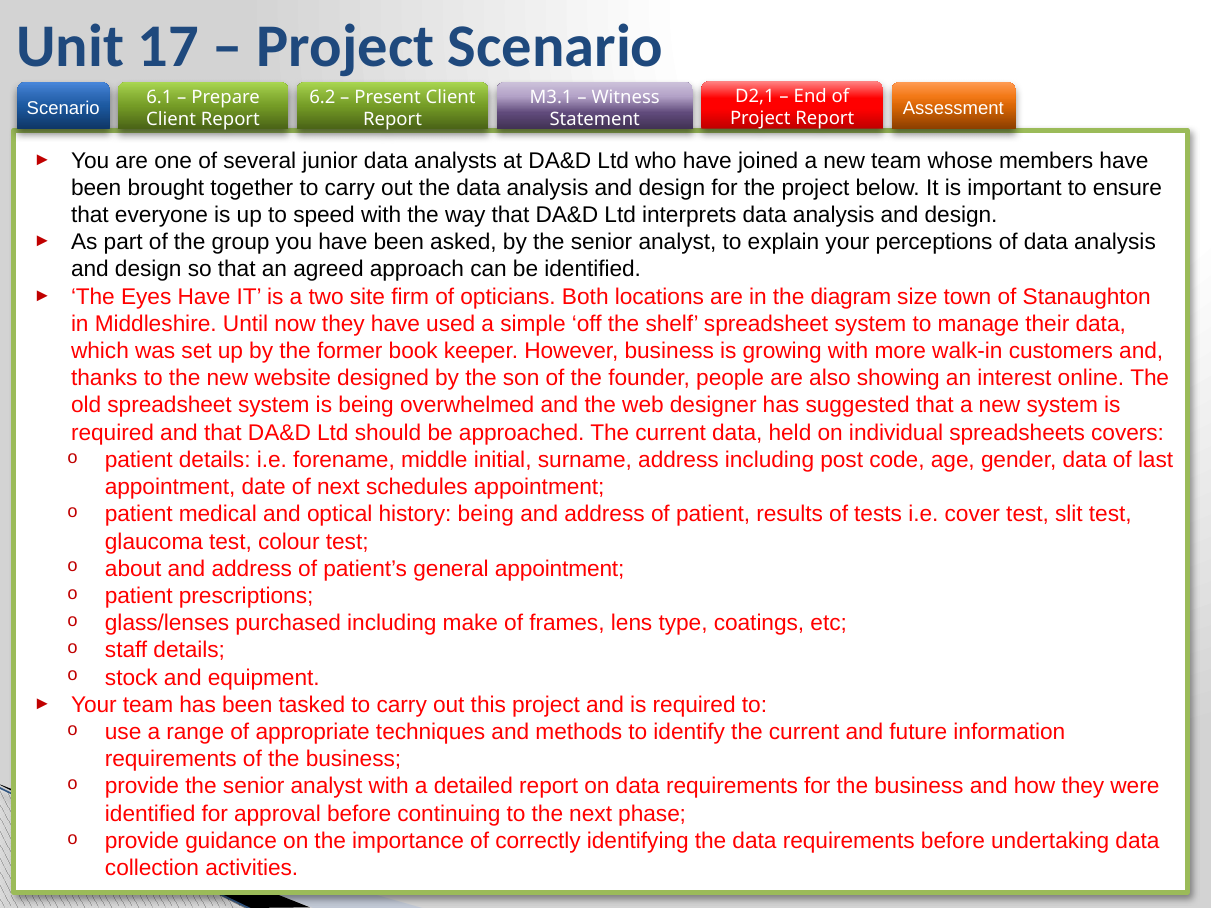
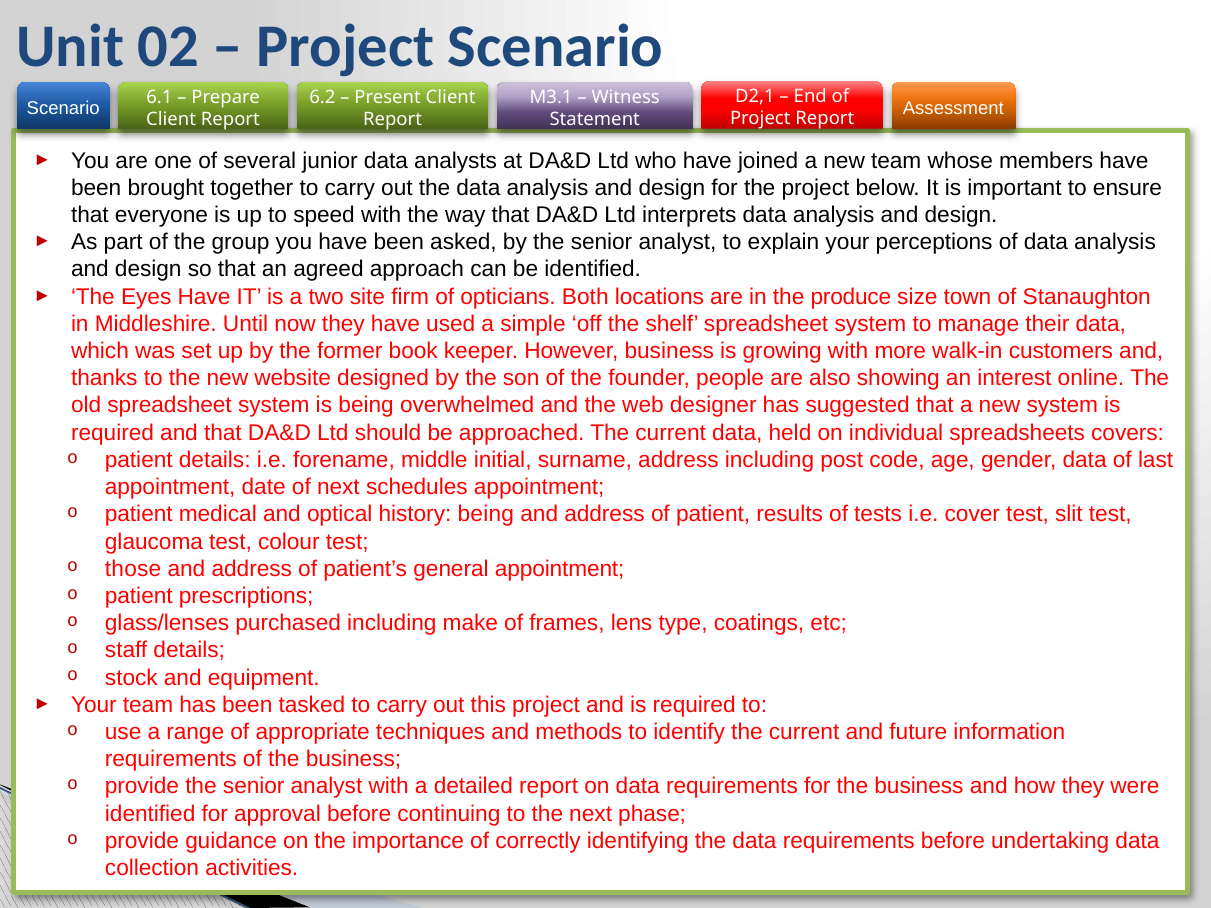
17: 17 -> 02 (169, 46)
diagram: diagram -> produce (851, 297)
about: about -> those (133, 569)
